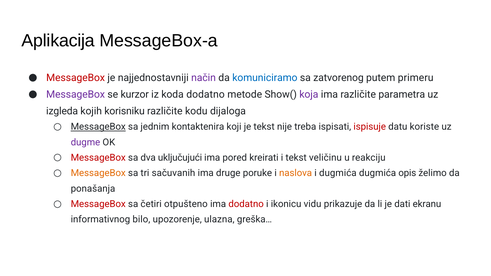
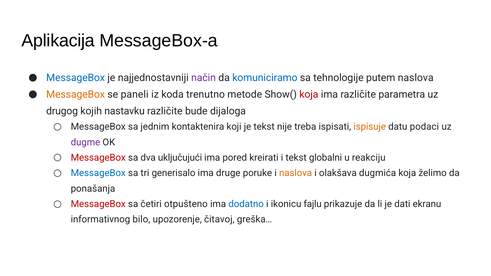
MessageBox colour: red -> blue (76, 78)
zatvorenog: zatvorenog -> tehnologije (338, 78)
putem primeru: primeru -> naslova (416, 78)
MessageBox colour: purple -> orange (76, 94)
kurzor: kurzor -> paneli (135, 94)
koda dodatno: dodatno -> trenutno (206, 94)
koja colour: purple -> red (309, 94)
izgleda: izgleda -> drugog (62, 111)
korisniku: korisniku -> nastavku (125, 111)
kodu: kodu -> bude (196, 111)
MessageBox underline: present -> none (98, 127)
ispisuje colour: red -> orange (370, 127)
koriste: koriste -> podaci (424, 127)
veličinu: veličinu -> globalni (326, 158)
MessageBox colour: orange -> blue (98, 173)
sačuvanih: sačuvanih -> generisalo (174, 173)
i dugmića: dugmića -> olakšava (338, 173)
dugmića opis: opis -> koja (407, 173)
dodatno colour: red -> blue (246, 204)
vidu: vidu -> fajlu (313, 204)
ulazna: ulazna -> čitavoj (219, 220)
